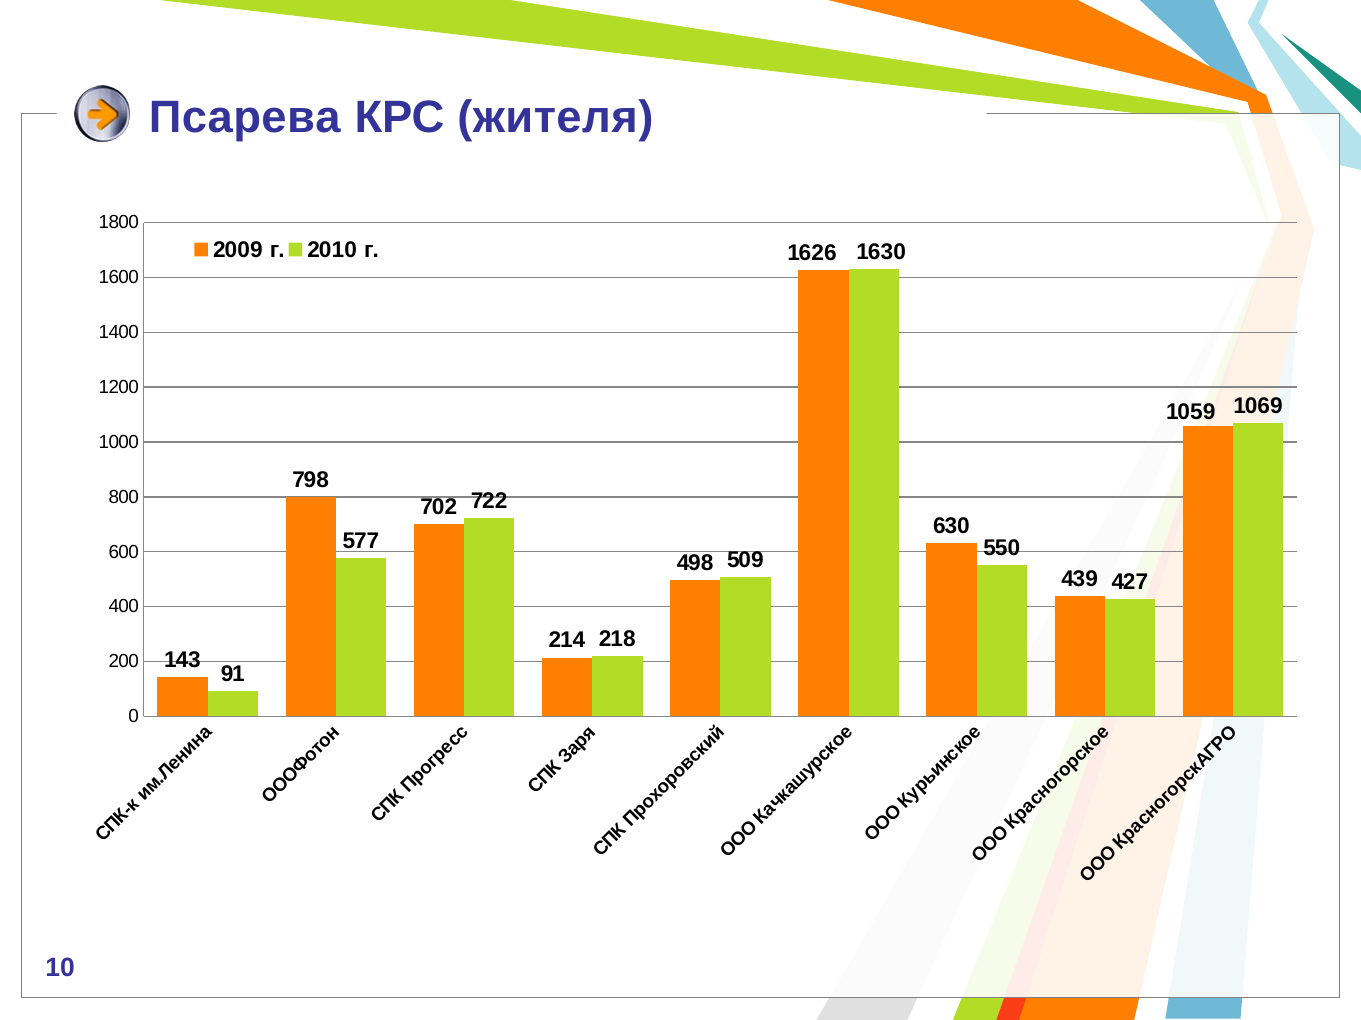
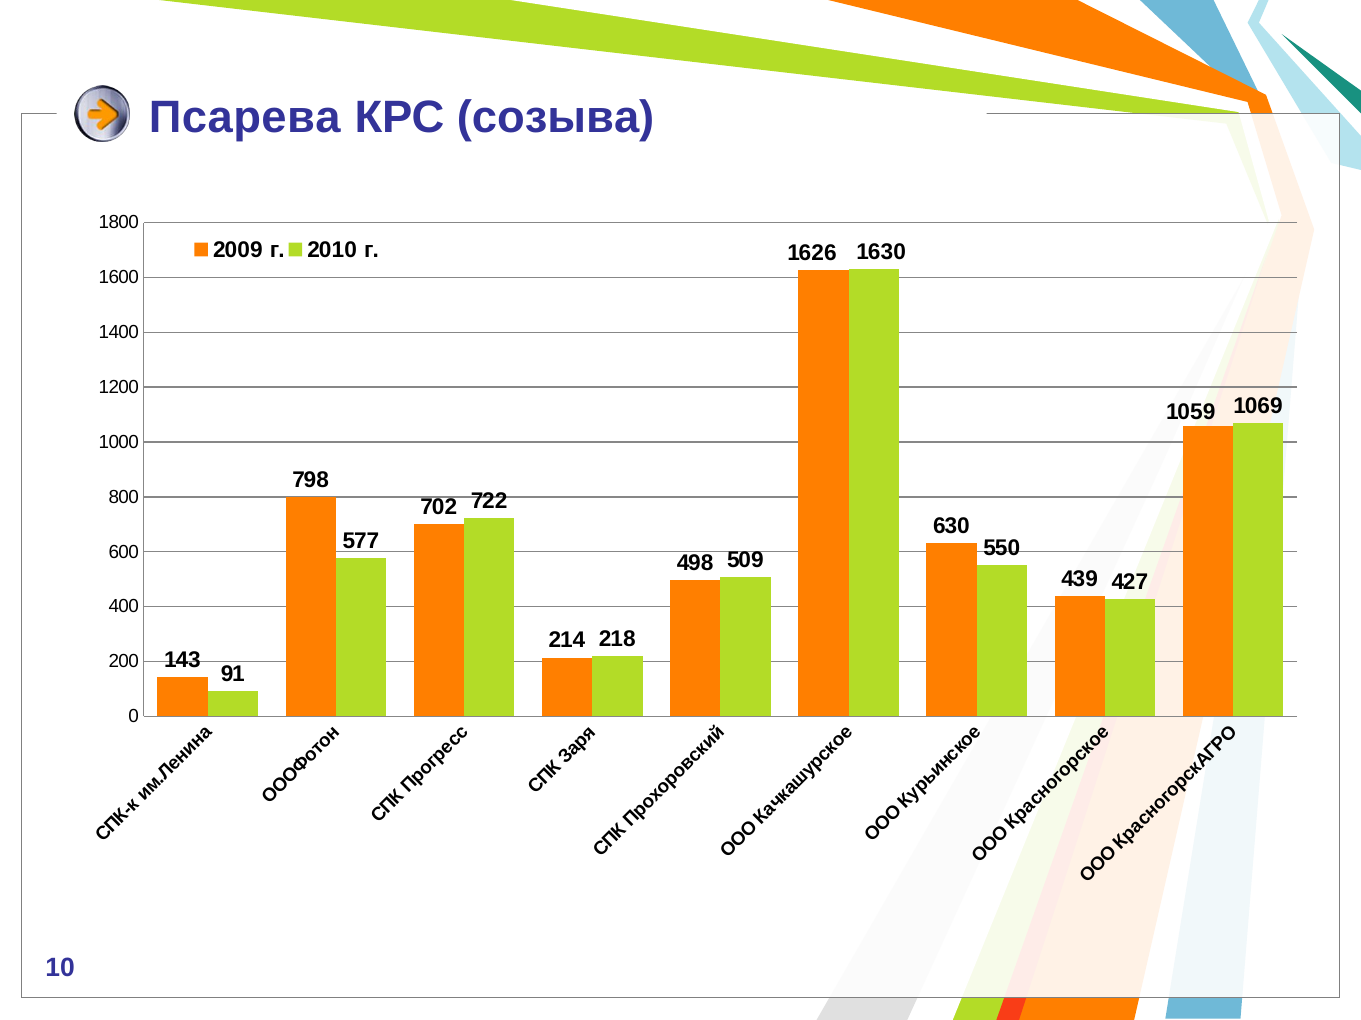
жителя: жителя -> созыва (556, 118)
